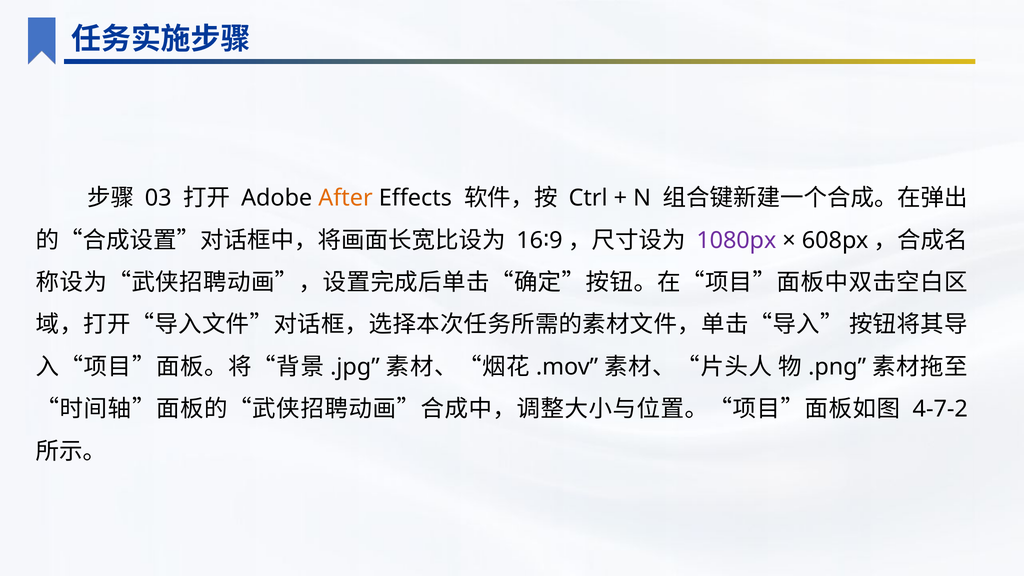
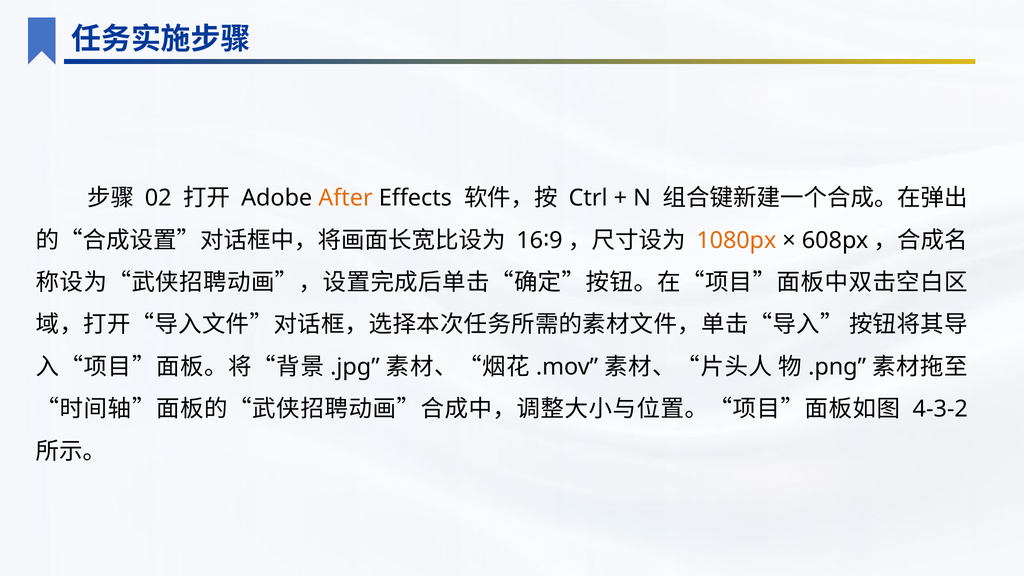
03: 03 -> 02 (158, 198)
1080px colour: purple -> orange (736, 240)
4-7-2: 4-7-2 -> 4-3-2 (940, 409)
